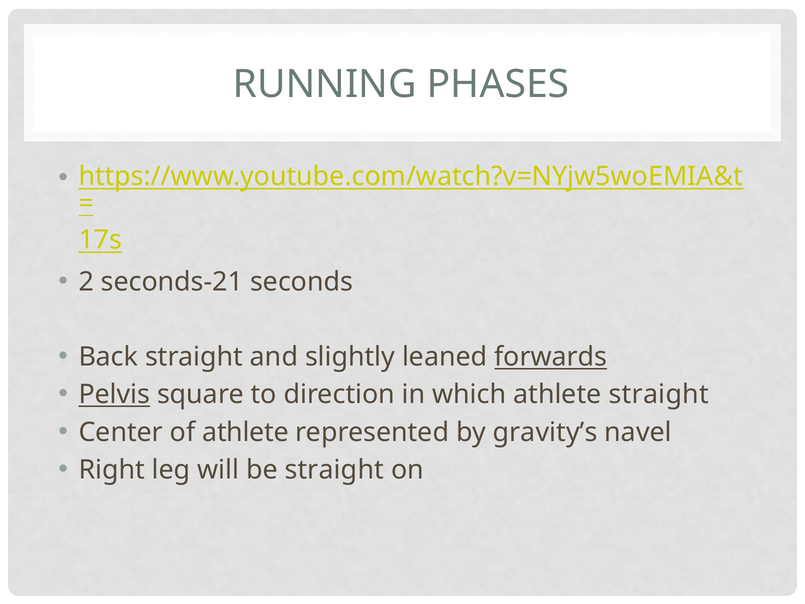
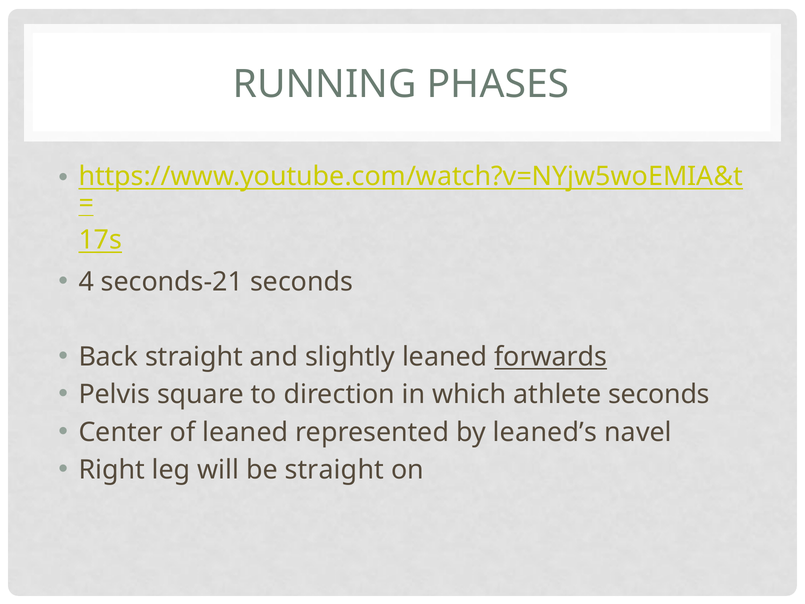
2: 2 -> 4 (86, 282)
Pelvis underline: present -> none (114, 394)
athlete straight: straight -> seconds (659, 394)
of athlete: athlete -> leaned (245, 432)
gravity’s: gravity’s -> leaned’s (545, 432)
